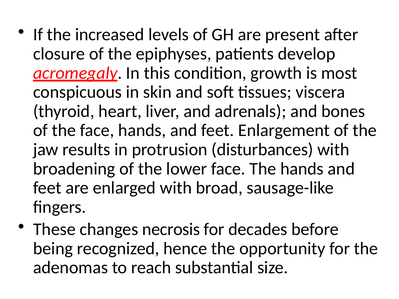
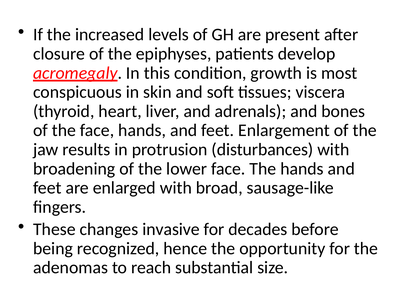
necrosis: necrosis -> invasive (171, 230)
